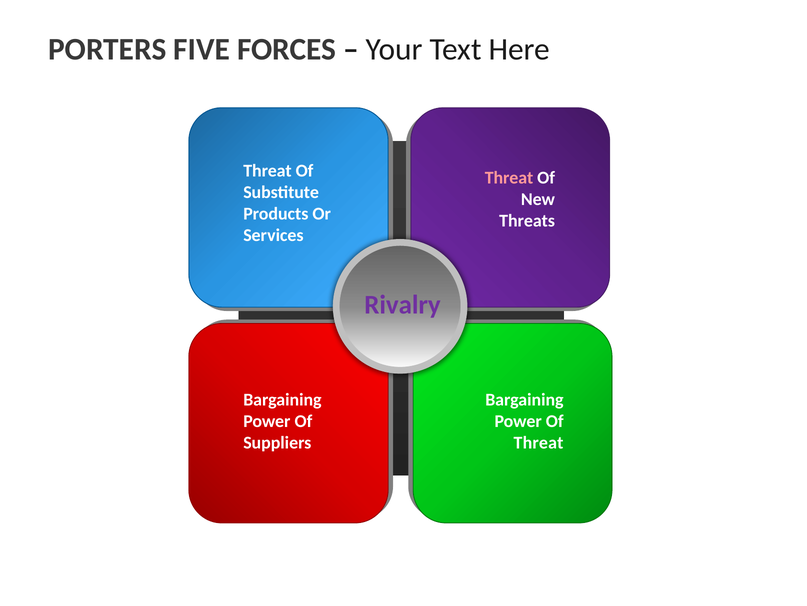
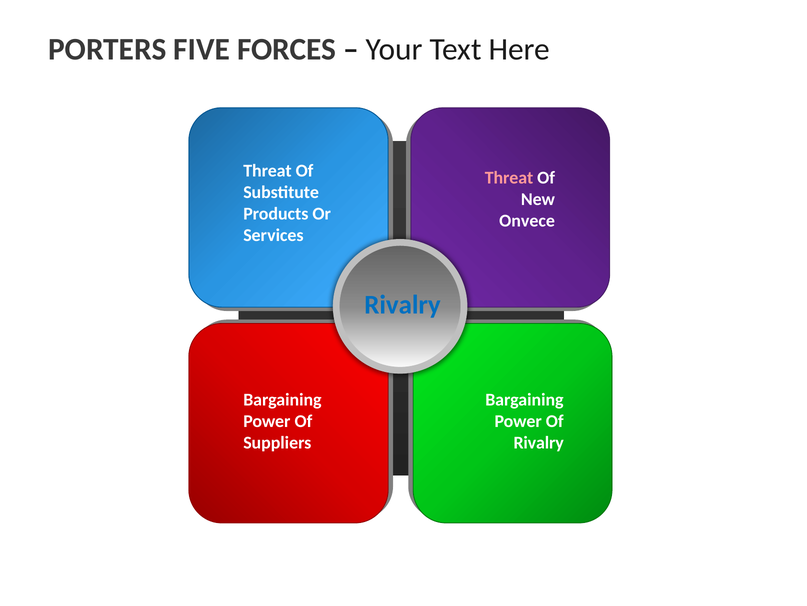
Threats: Threats -> Onvece (527, 220)
Rivalry colour: purple -> blue (403, 304)
Threat: Threat -> Rivalry (539, 442)
